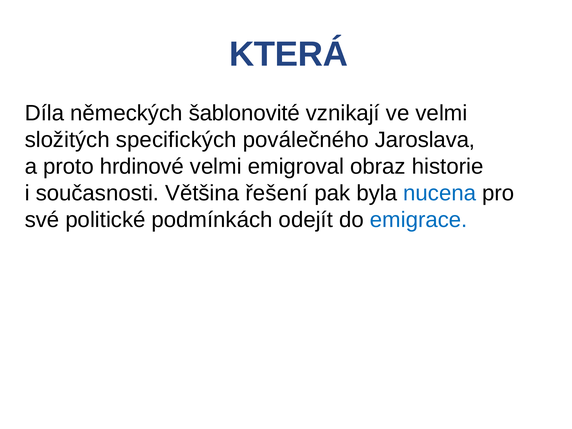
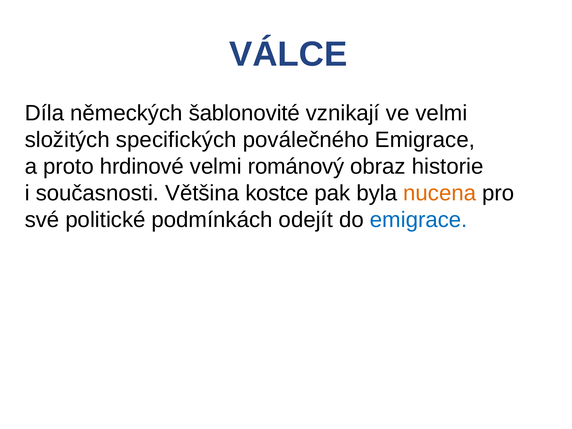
KTERÁ: KTERÁ -> VÁLCE (288, 54)
poválečného Jaroslava: Jaroslava -> Emigrace (425, 140)
emigroval: emigroval -> románový (296, 166)
řešení: řešení -> kostce (277, 193)
nucena colour: blue -> orange (440, 193)
